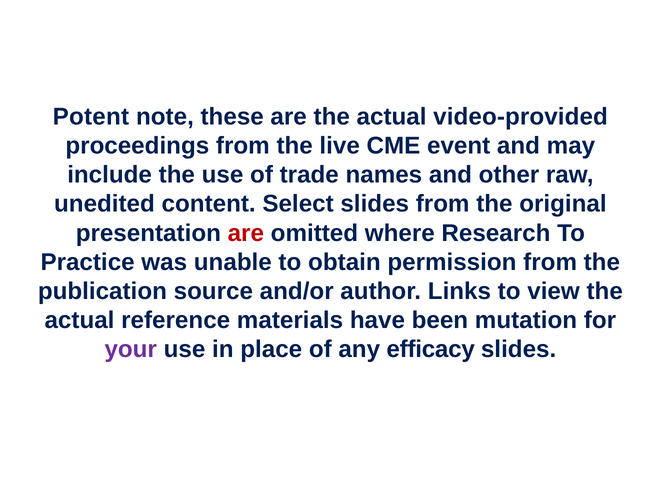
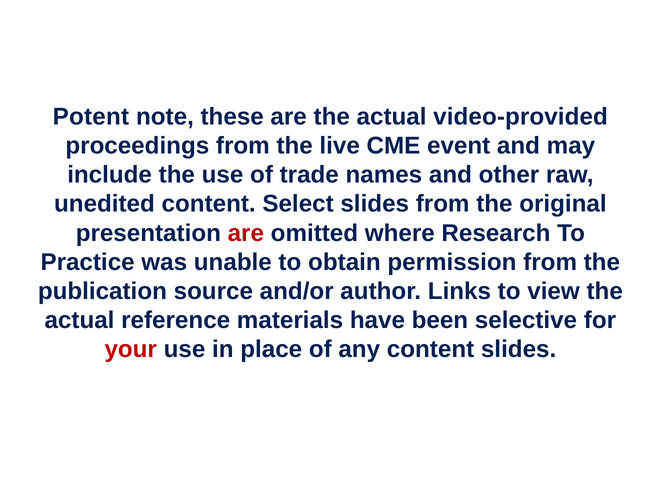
mutation: mutation -> selective (526, 320)
your colour: purple -> red (131, 349)
any efficacy: efficacy -> content (431, 349)
